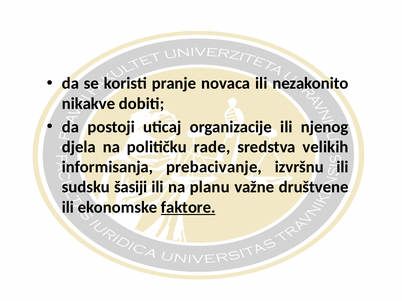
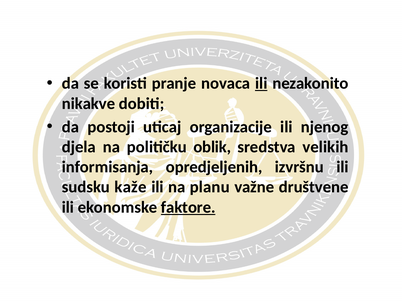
ili underline: none -> present (261, 84)
rade: rade -> oblik (212, 147)
prebacivanje: prebacivanje -> opredjeljenih (214, 167)
šasiji: šasiji -> kaže (131, 187)
